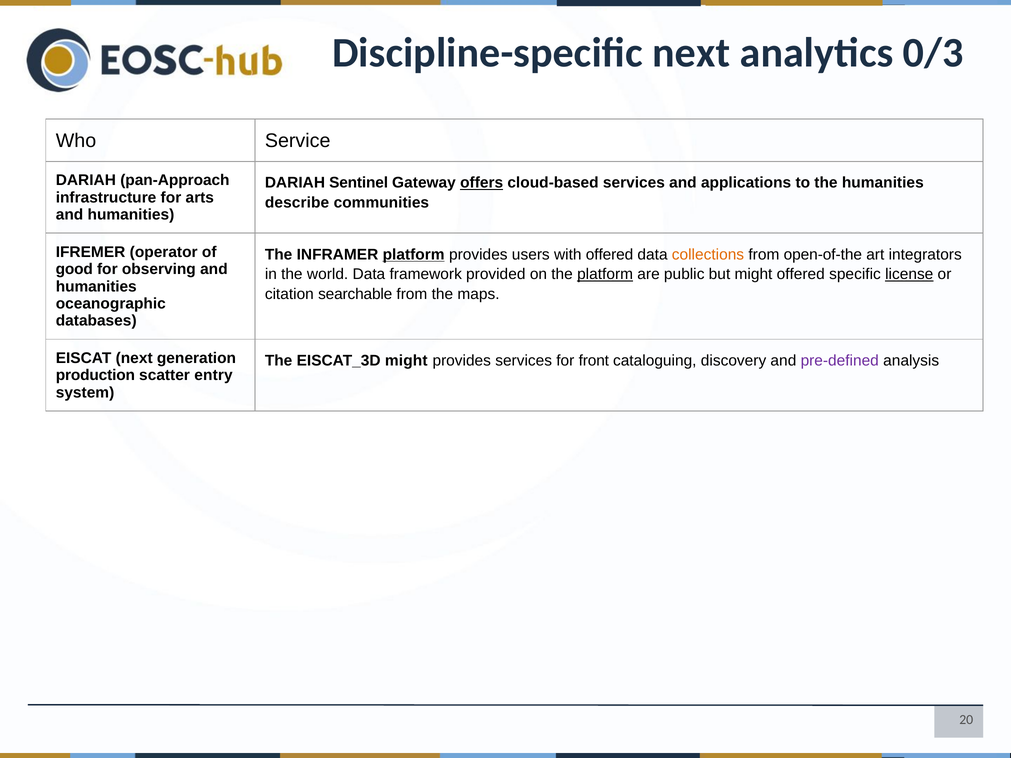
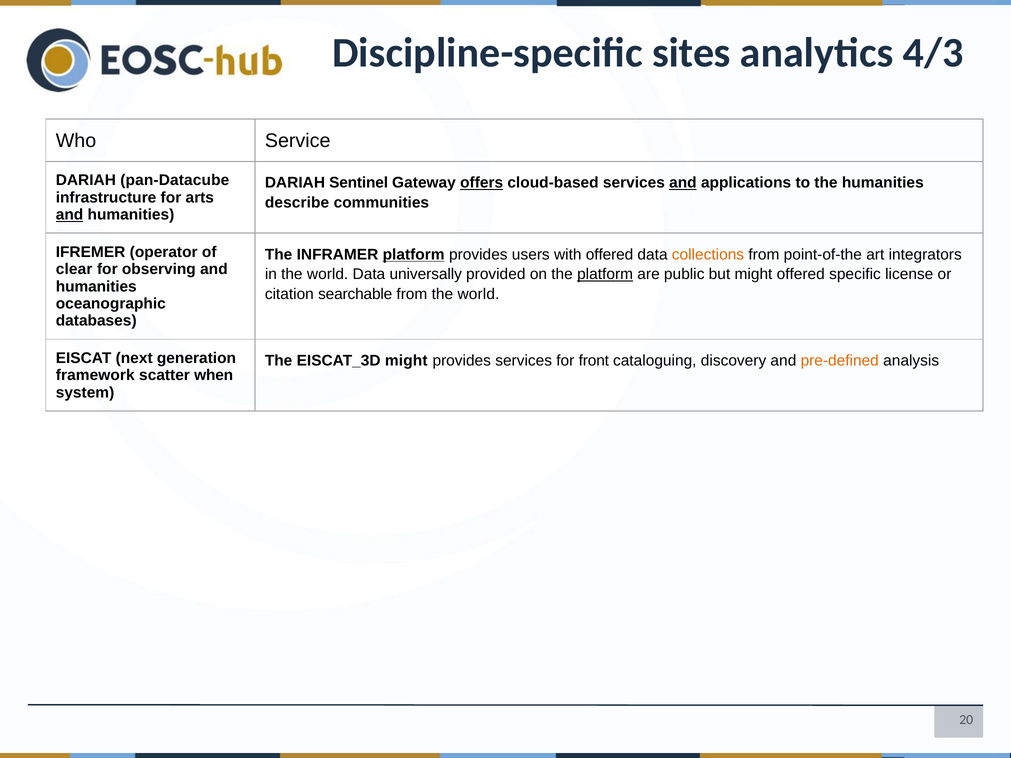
Discipline-specific next: next -> sites (691, 53)
0/3: 0/3 -> 4/3 (933, 53)
pan-Approach: pan-Approach -> pan-Datacube (175, 180)
and underline: none -> present (683, 183)
and underline: none -> present (70, 215)
open-of-the: open-of-the -> point-of-the (823, 255)
good: good -> clear (74, 269)
framework: framework -> universally (426, 274)
license underline: present -> none (909, 274)
from the maps: maps -> world (478, 294)
pre-defined colour: purple -> orange (840, 361)
production: production -> framework (95, 375)
entry: entry -> when (214, 375)
